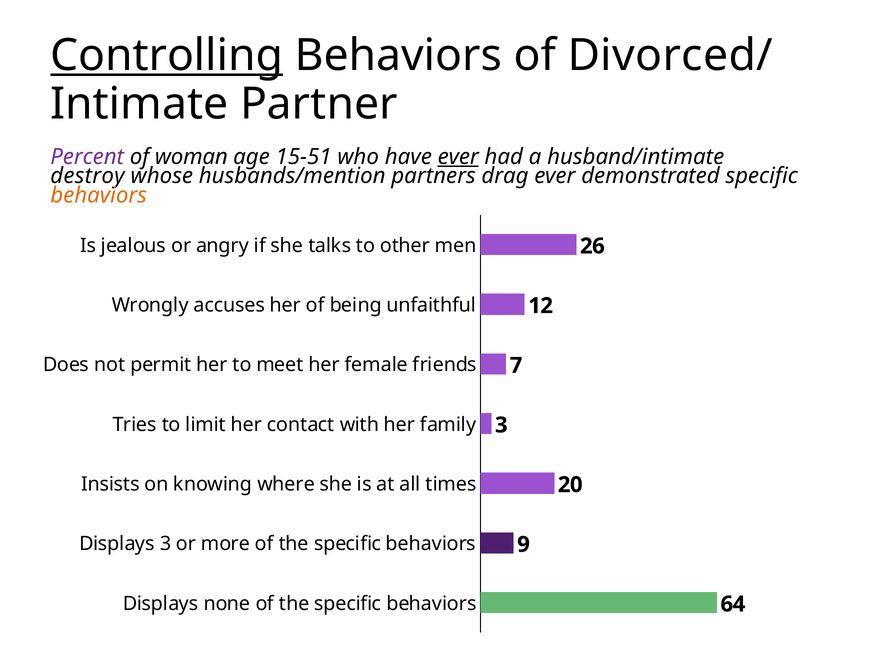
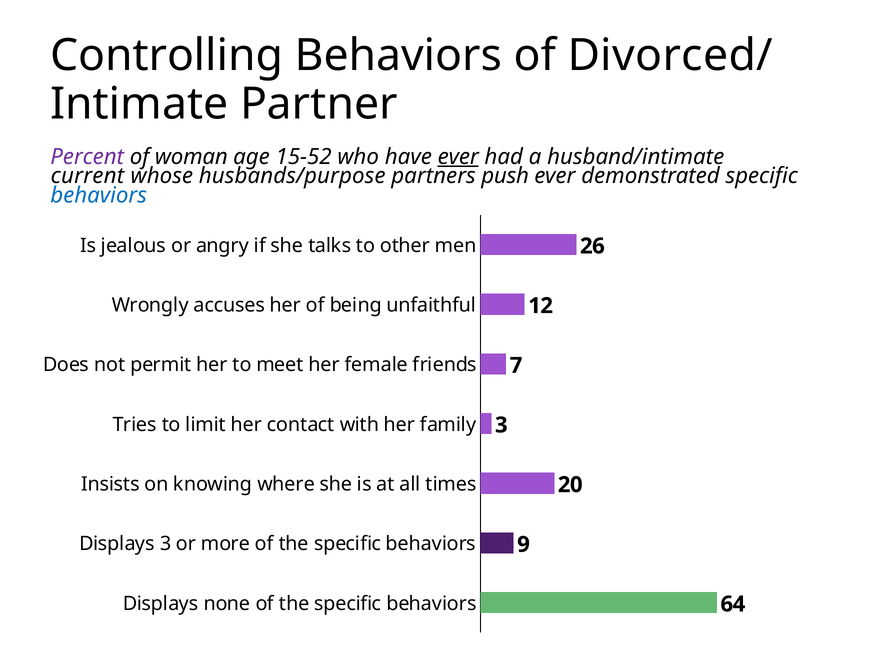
Controlling underline: present -> none (167, 56)
15-51: 15-51 -> 15-52 (304, 157)
destroy: destroy -> current (87, 176)
husbands/mention: husbands/mention -> husbands/purpose (292, 176)
drag: drag -> push (505, 176)
behaviors colour: orange -> blue (99, 195)
